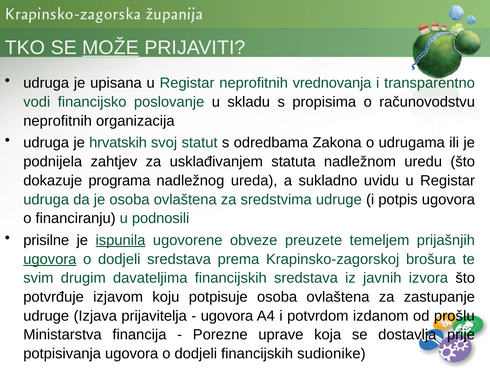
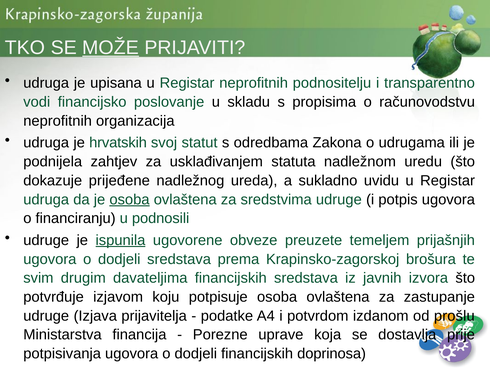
vrednovanja: vrednovanja -> podnositelju (332, 83)
programa: programa -> prijeđene (119, 180)
osoba underline: none -> present (129, 199)
prisilne: prisilne -> udruge (46, 240)
ugovora underline: present -> none (50, 259)
ugovora: ugovora -> podatke (227, 316)
sudionike: sudionike -> doprinosa (332, 353)
